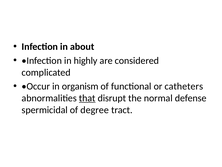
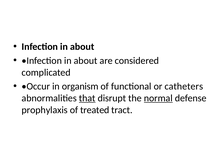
highly: highly -> about (86, 60)
normal underline: none -> present (158, 98)
spermicidal: spermicidal -> prophylaxis (45, 110)
degree: degree -> treated (95, 110)
